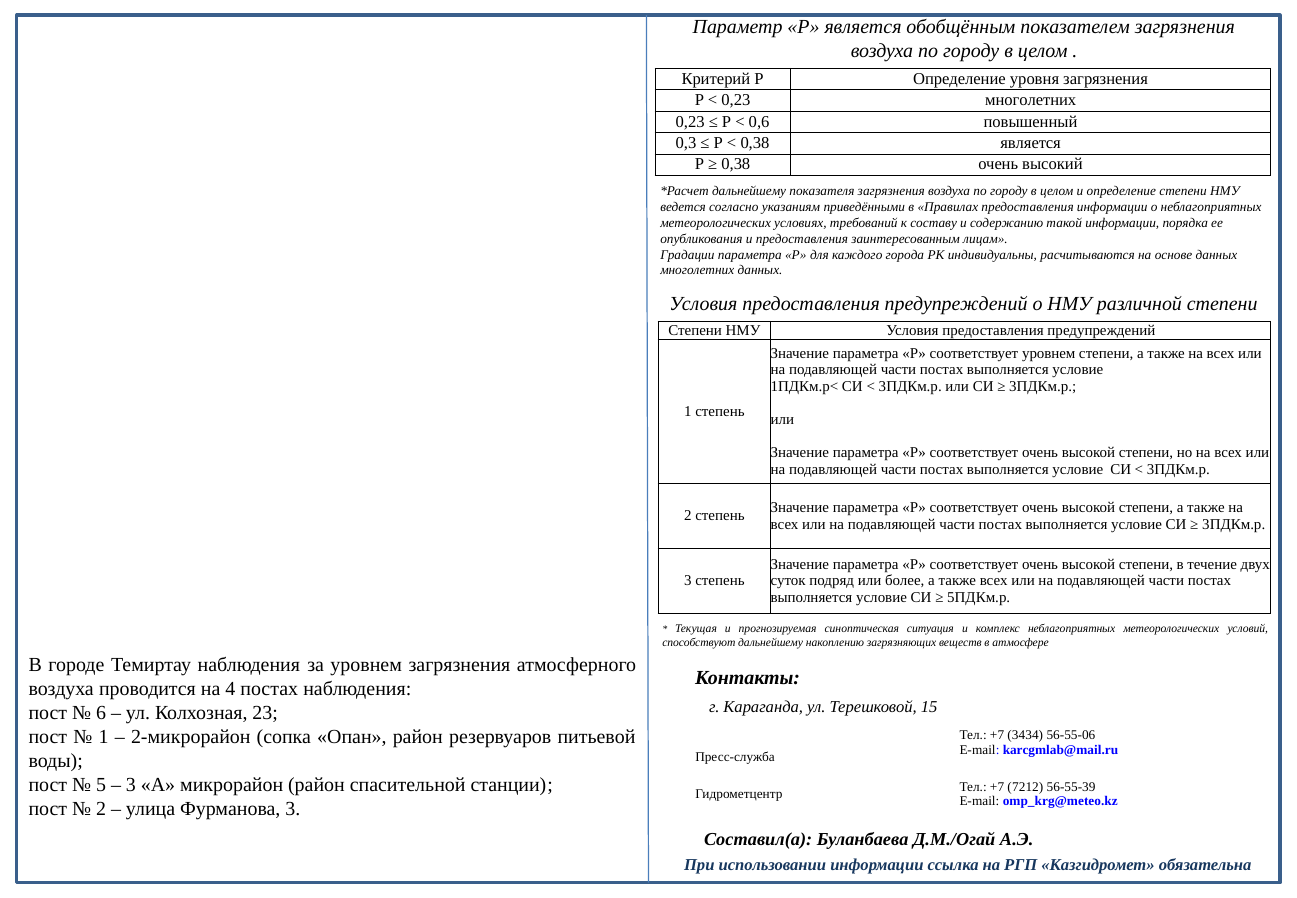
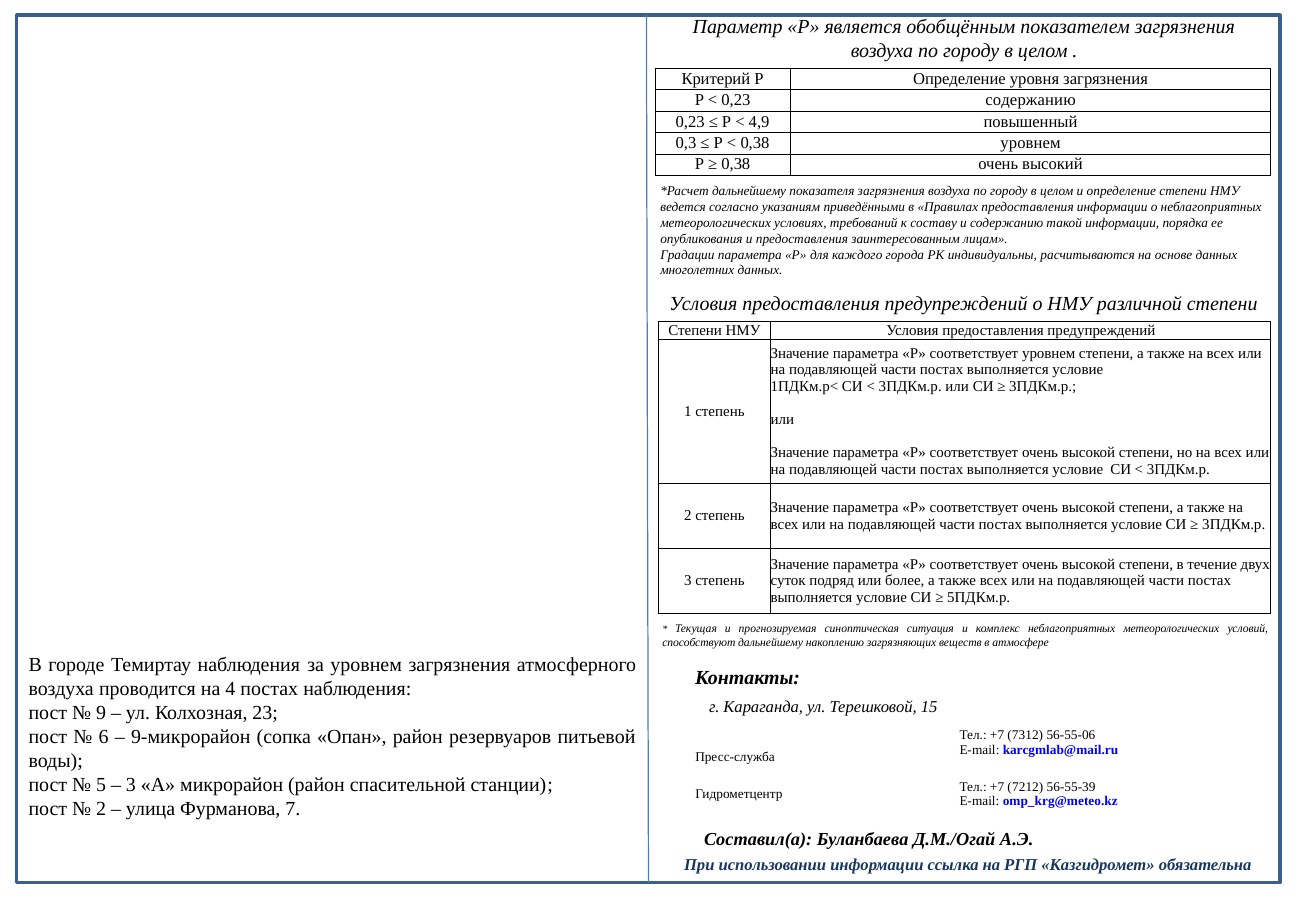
0,23 многолетних: многолетних -> содержанию (1031, 100)
0,6: 0,6 -> 4,9 (759, 122)
0,38 является: является -> уровнем (1031, 143)
6: 6 -> 9 (101, 713)
1: 1 -> 6 (104, 737)
2-микрорайон: 2-микрорайон -> 9-микрорайон (191, 737)
3434: 3434 -> 7312 (1025, 735)
Фурманова 3: 3 -> 7 (293, 809)
